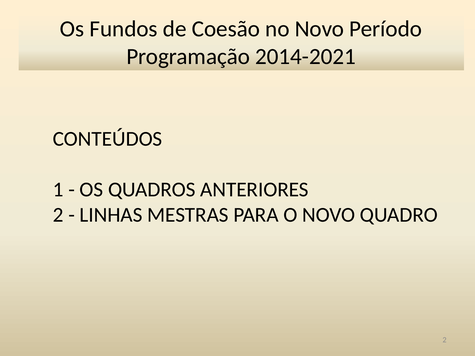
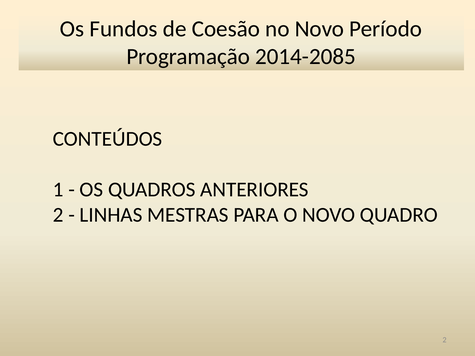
2014-2021: 2014-2021 -> 2014-2085 (305, 57)
